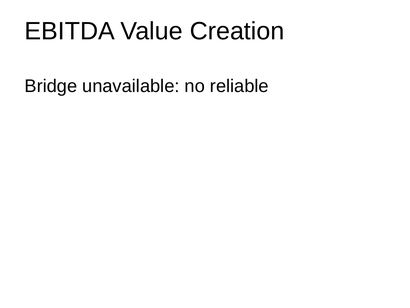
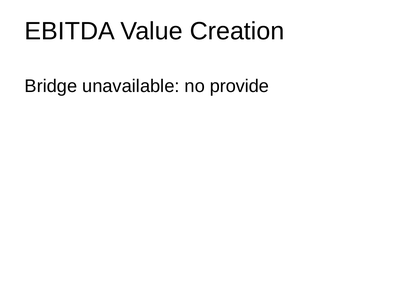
reliable: reliable -> provide (239, 86)
